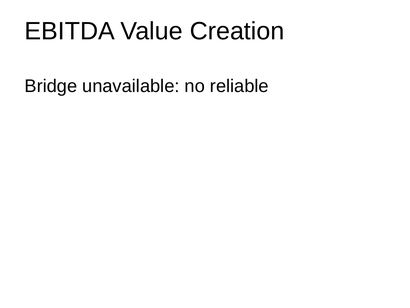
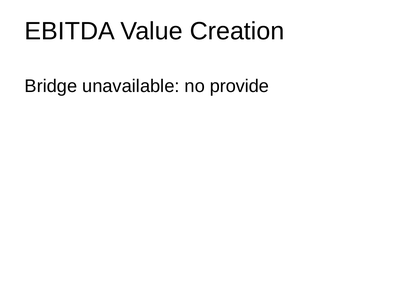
reliable: reliable -> provide (239, 86)
